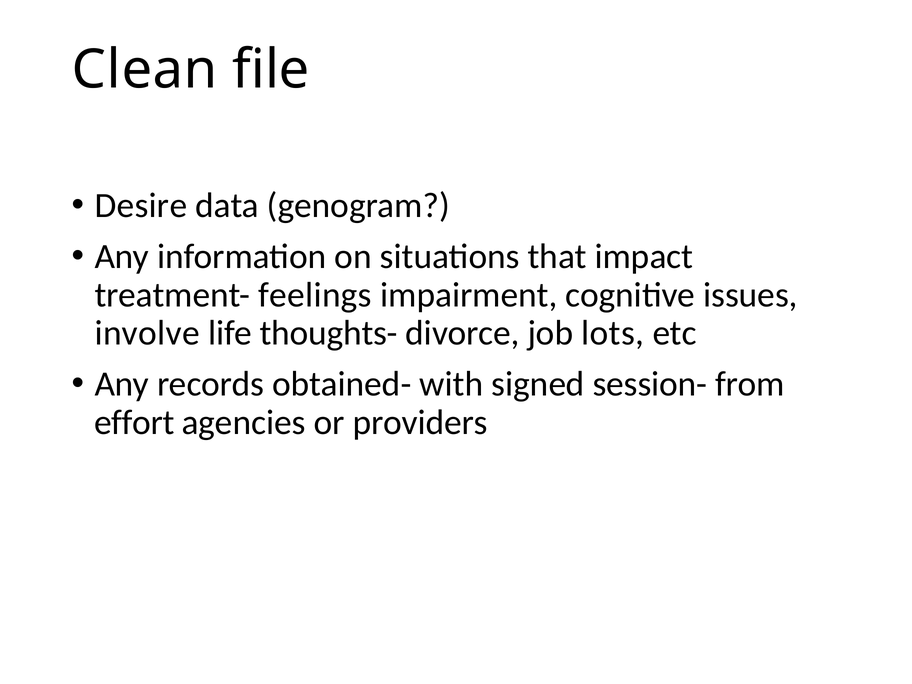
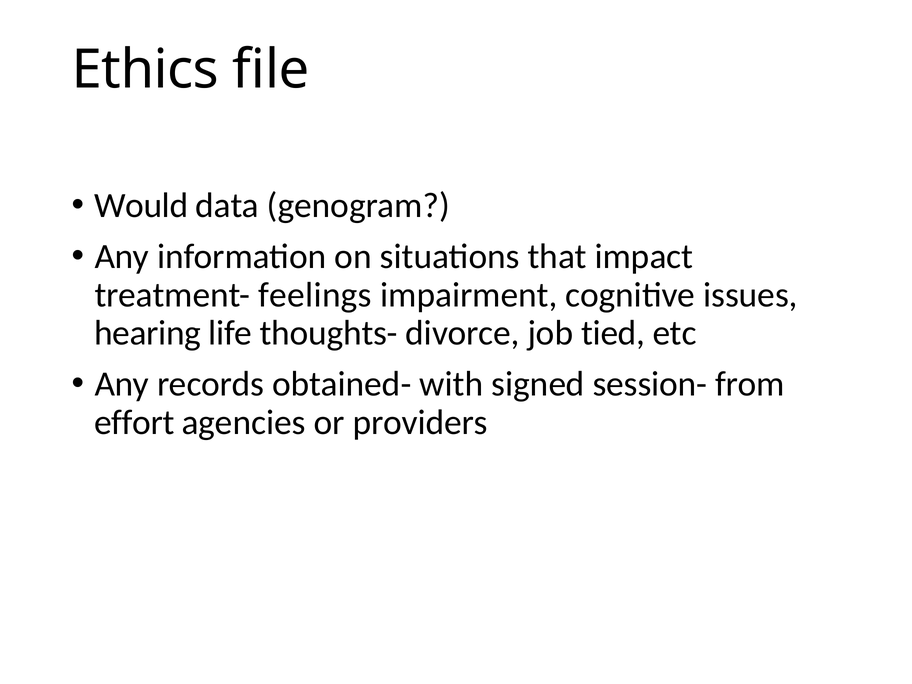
Clean: Clean -> Ethics (145, 70)
Desire: Desire -> Would (141, 206)
involve: involve -> hearing (148, 333)
lots: lots -> tied (613, 333)
